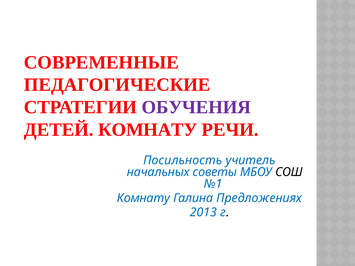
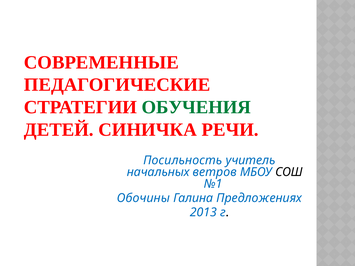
ОБУЧЕНИЯ colour: purple -> green (196, 107)
ДЕТЕЙ КОМНАТУ: КОМНАТУ -> СИНИЧКА (148, 130)
советы: советы -> ветров (215, 172)
Комнату: Комнату -> Обочины (143, 198)
